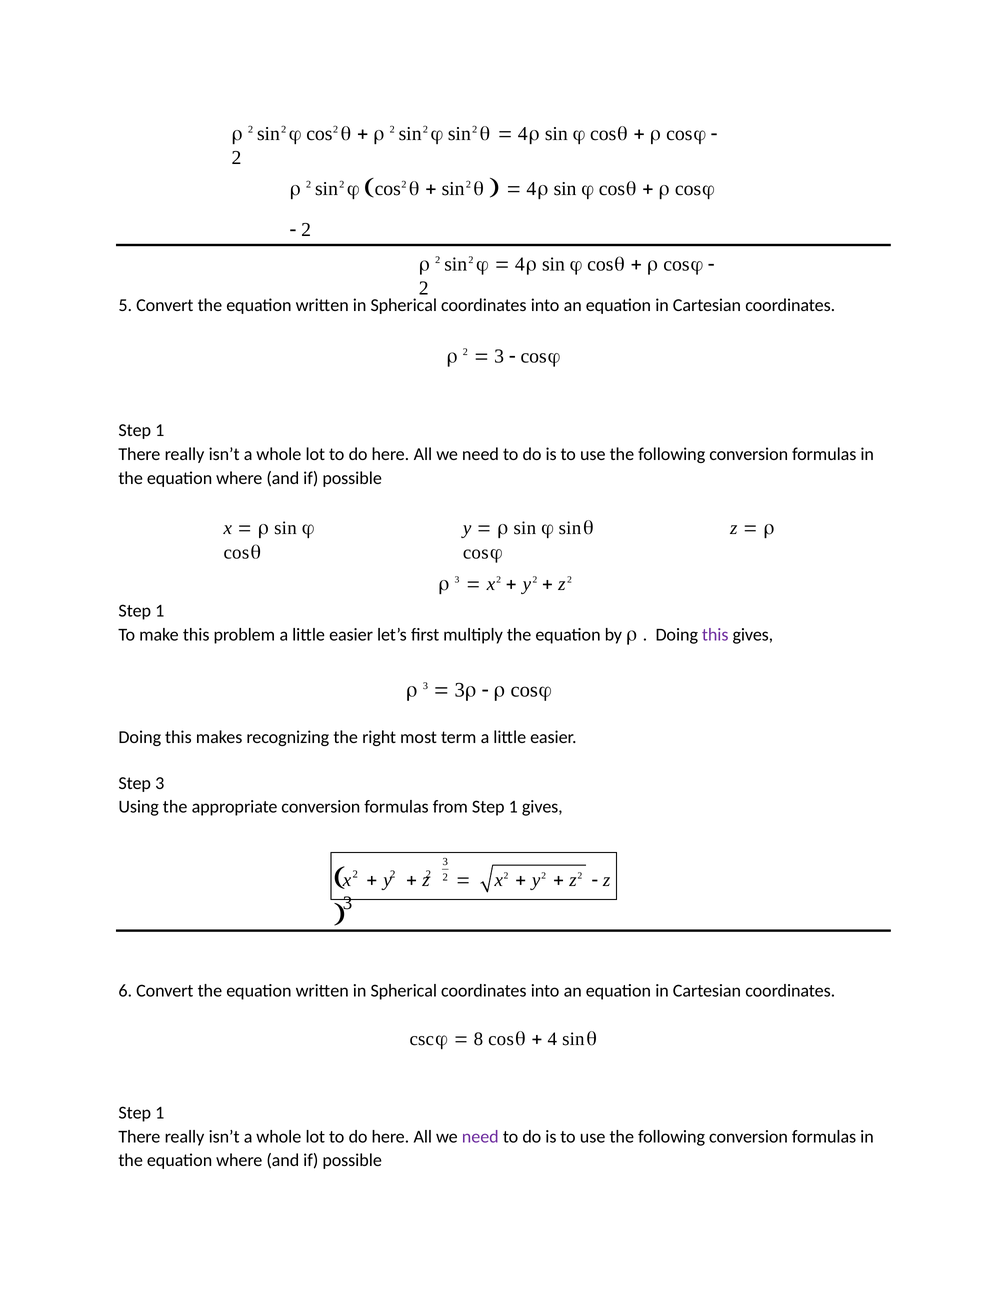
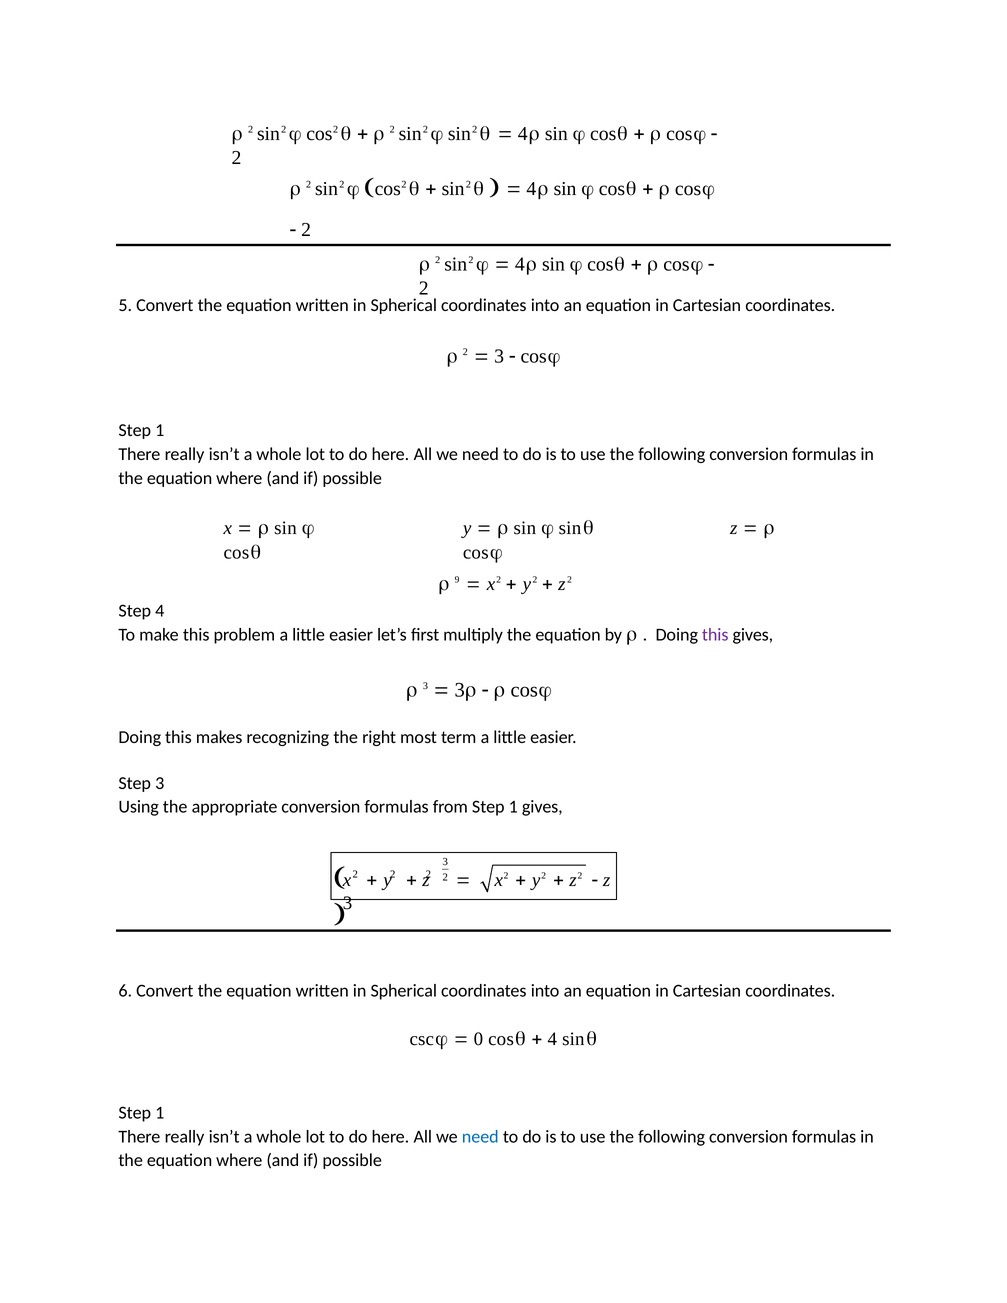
3: 3 -> 9 (457, 580)
1: 1 -> 4 (160, 611)
8: 8 -> 0 (478, 1039)
need colour: purple -> blue (480, 1137)
